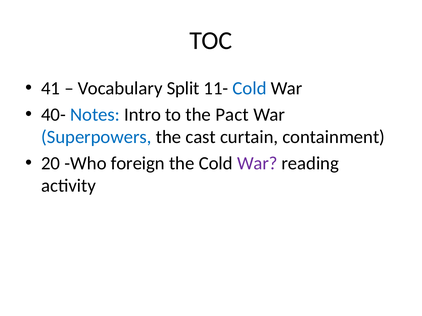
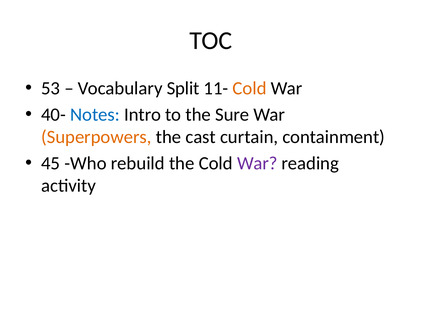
41: 41 -> 53 (51, 89)
Cold colour: blue -> orange (250, 89)
Pact: Pact -> Sure (232, 115)
Superpowers colour: blue -> orange (96, 137)
20: 20 -> 45 (51, 164)
foreign: foreign -> rebuild (138, 164)
